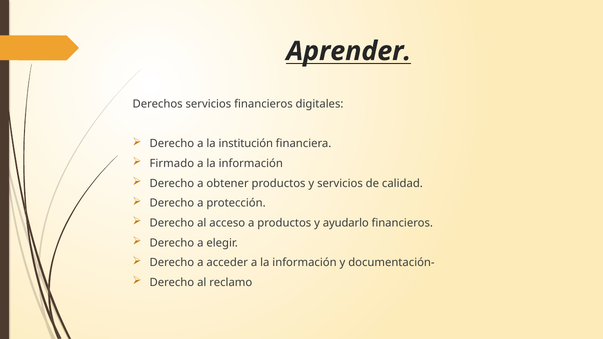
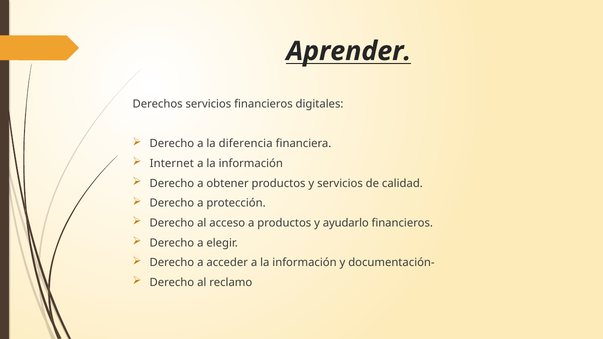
institución: institución -> diferencia (246, 144)
Firmado: Firmado -> Internet (172, 164)
